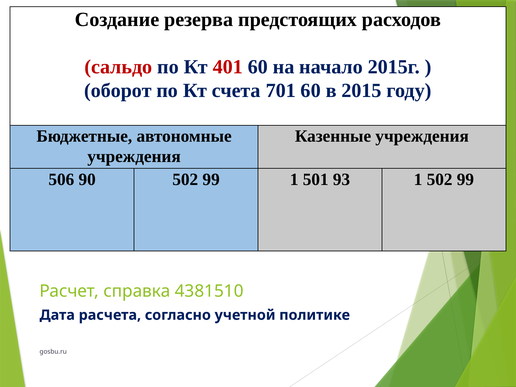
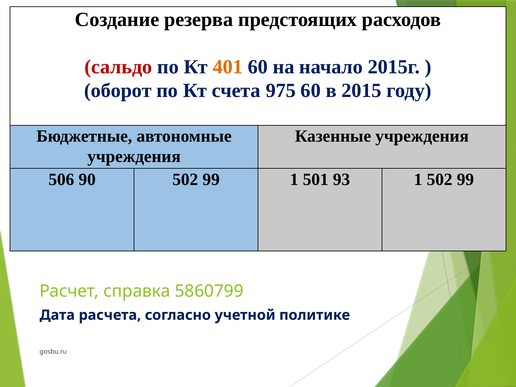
401 colour: red -> orange (228, 67)
701: 701 -> 975 (281, 91)
4381510: 4381510 -> 5860799 (209, 291)
